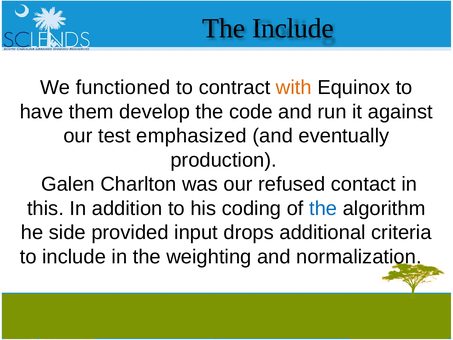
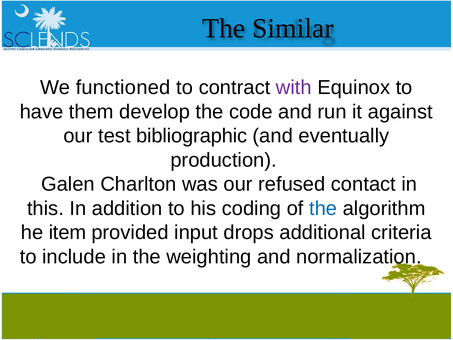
The Include: Include -> Similar (293, 28)
with colour: orange -> purple (294, 87)
emphasized: emphasized -> bibliographic (192, 136)
side: side -> item (67, 232)
